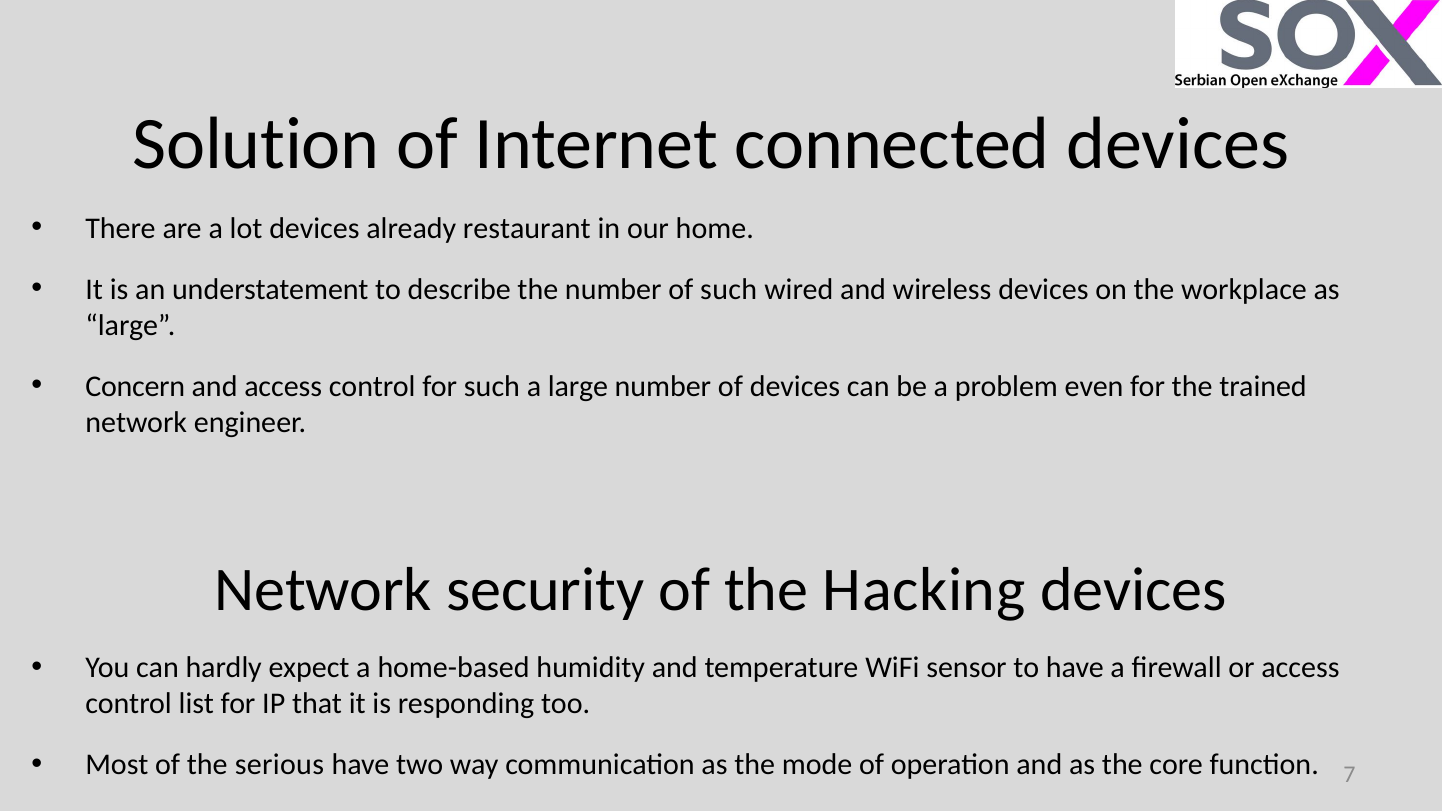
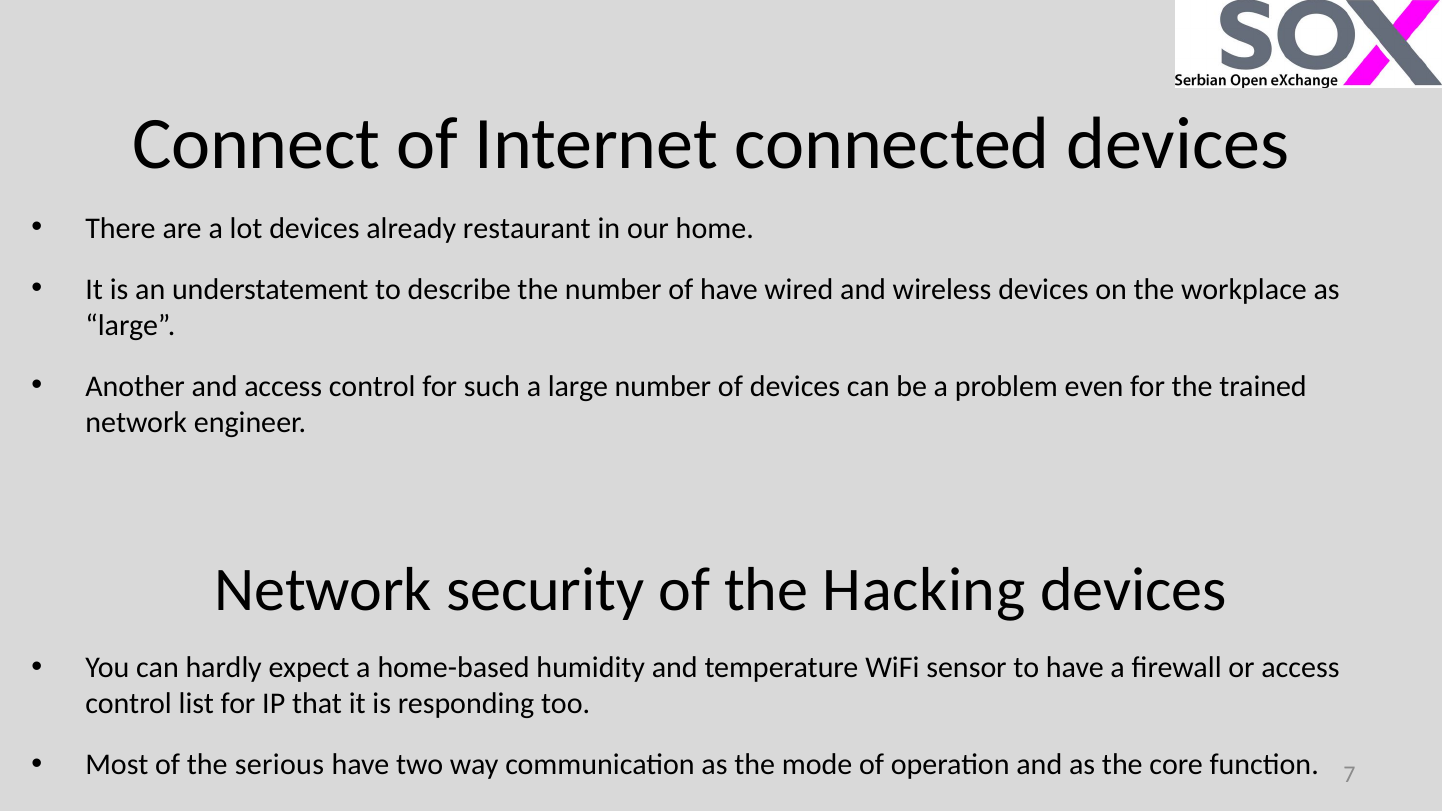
Solution: Solution -> Connect (256, 144)
of such: such -> have (729, 289)
Concern: Concern -> Another (135, 386)
